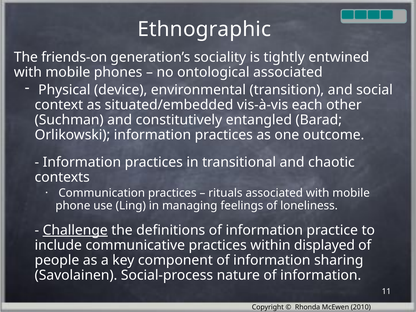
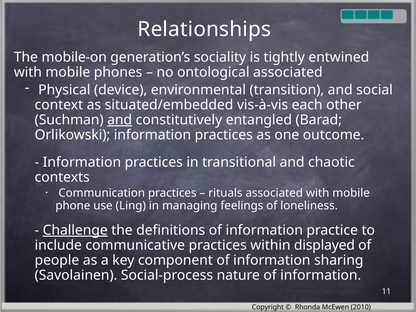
Ethnographic: Ethnographic -> Relationships (204, 29)
friends-on: friends-on -> mobile-on (74, 57)
and underline: none -> present (120, 120)
